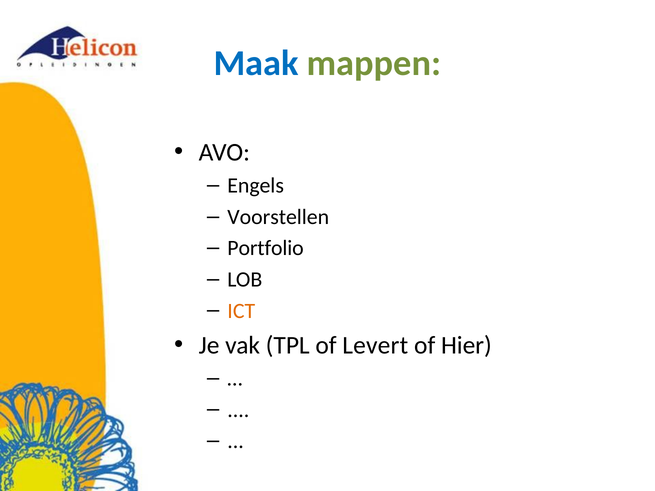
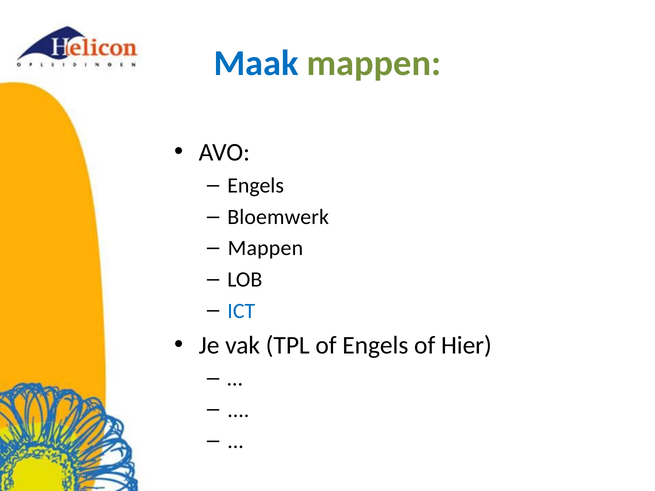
Voorstellen: Voorstellen -> Bloemwerk (278, 217)
Portfolio: Portfolio -> Mappen (265, 248)
ICT colour: orange -> blue (241, 311)
of Levert: Levert -> Engels (375, 345)
